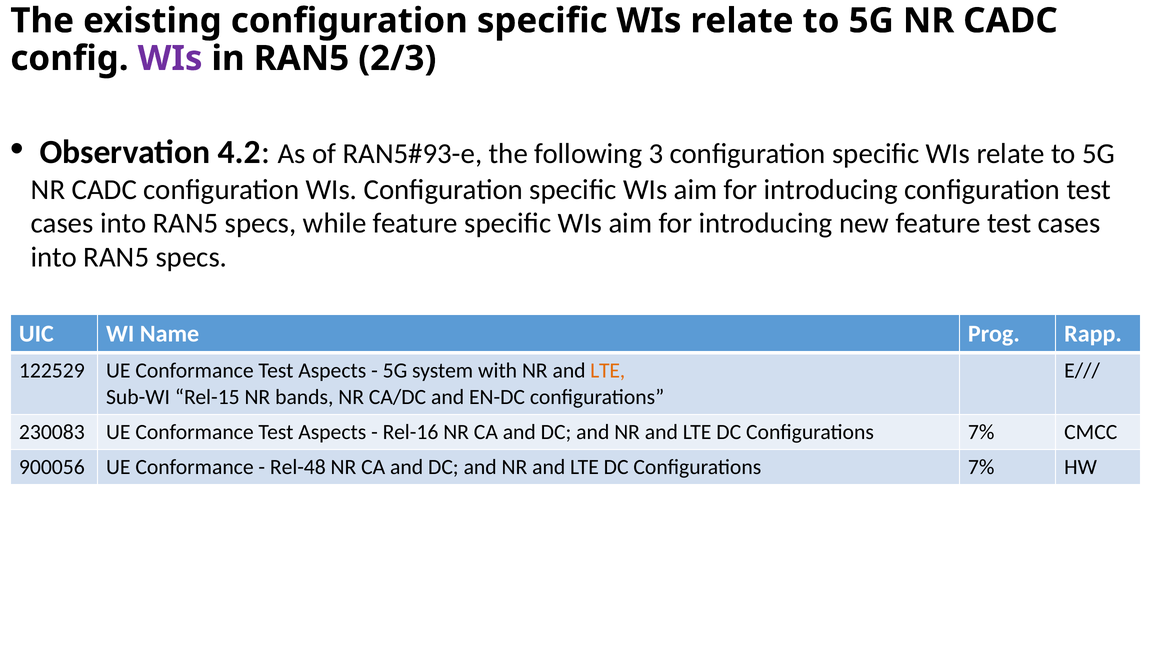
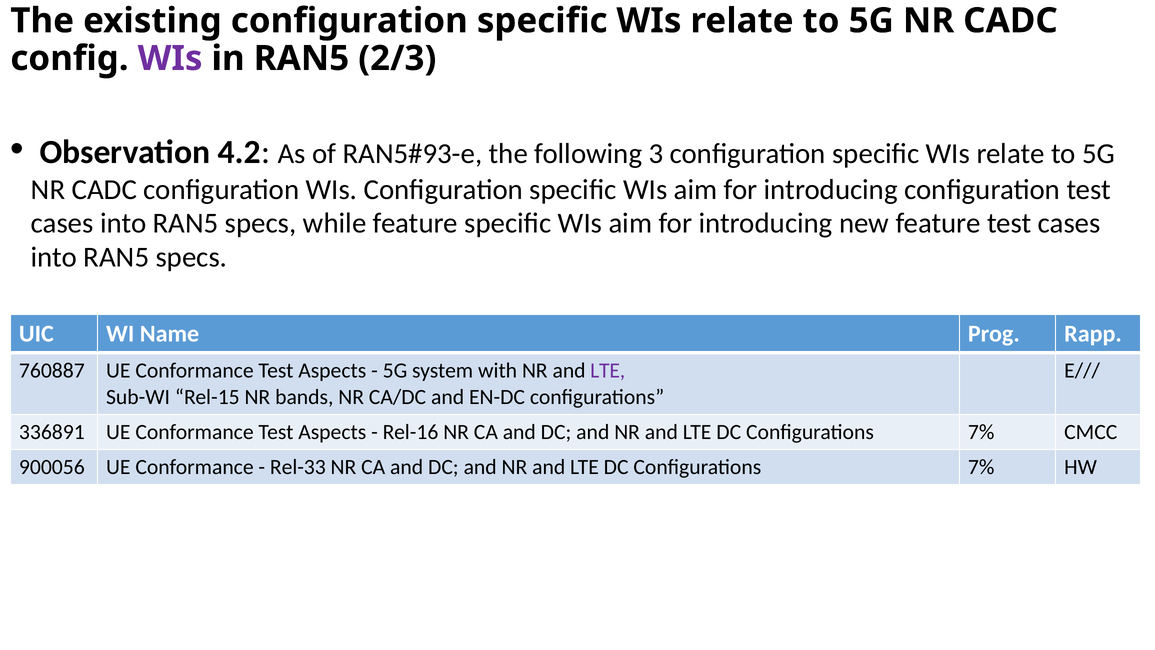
122529: 122529 -> 760887 (52, 370)
LTE colour: orange -> purple (608, 370)
230083: 230083 -> 336891 (52, 432)
Rel-48: Rel-48 -> Rel-33 (298, 467)
